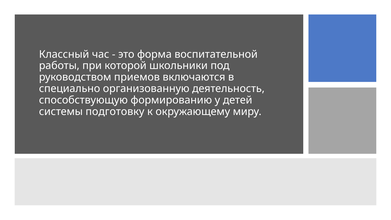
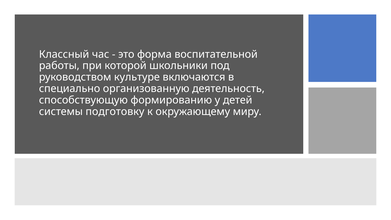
приемов: приемов -> культуре (137, 77)
